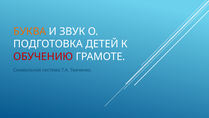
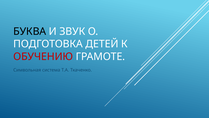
БУКВА colour: orange -> black (30, 31)
